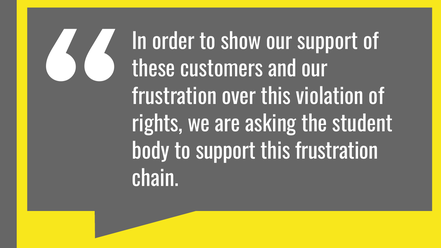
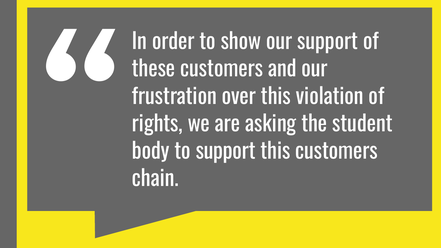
this frustration: frustration -> customers (336, 152)
